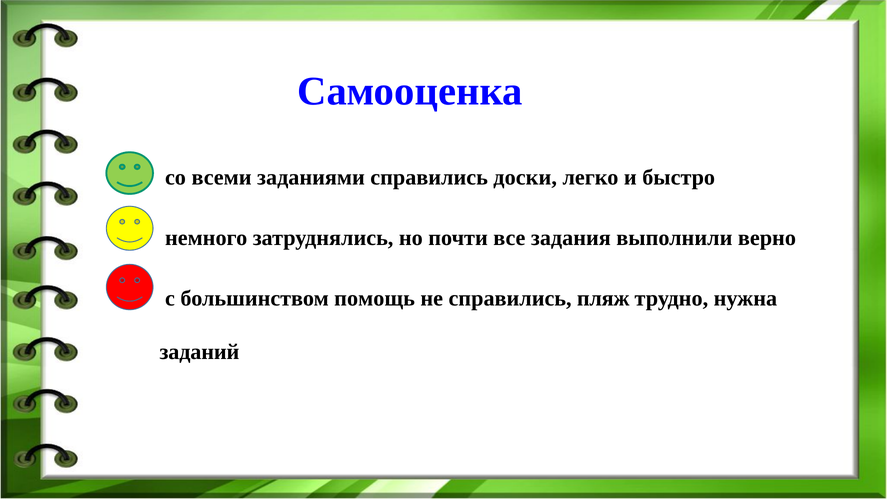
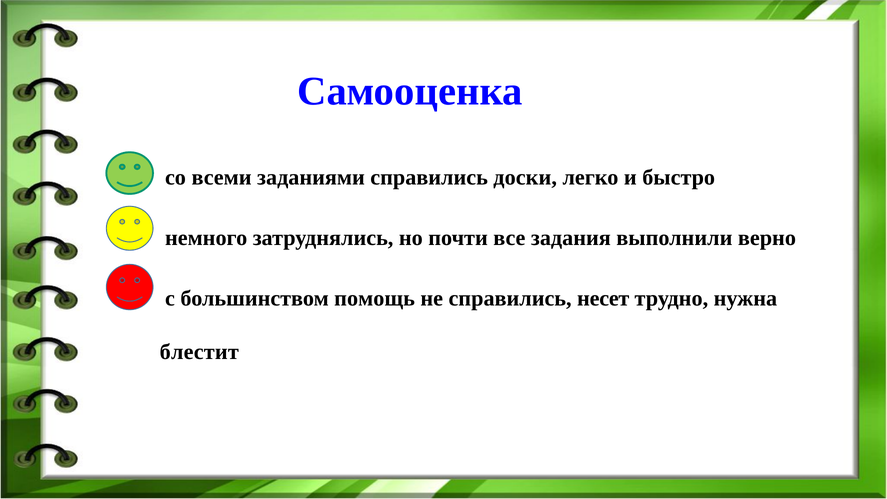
пляж: пляж -> несет (603, 299)
заданий: заданий -> блестит (199, 352)
